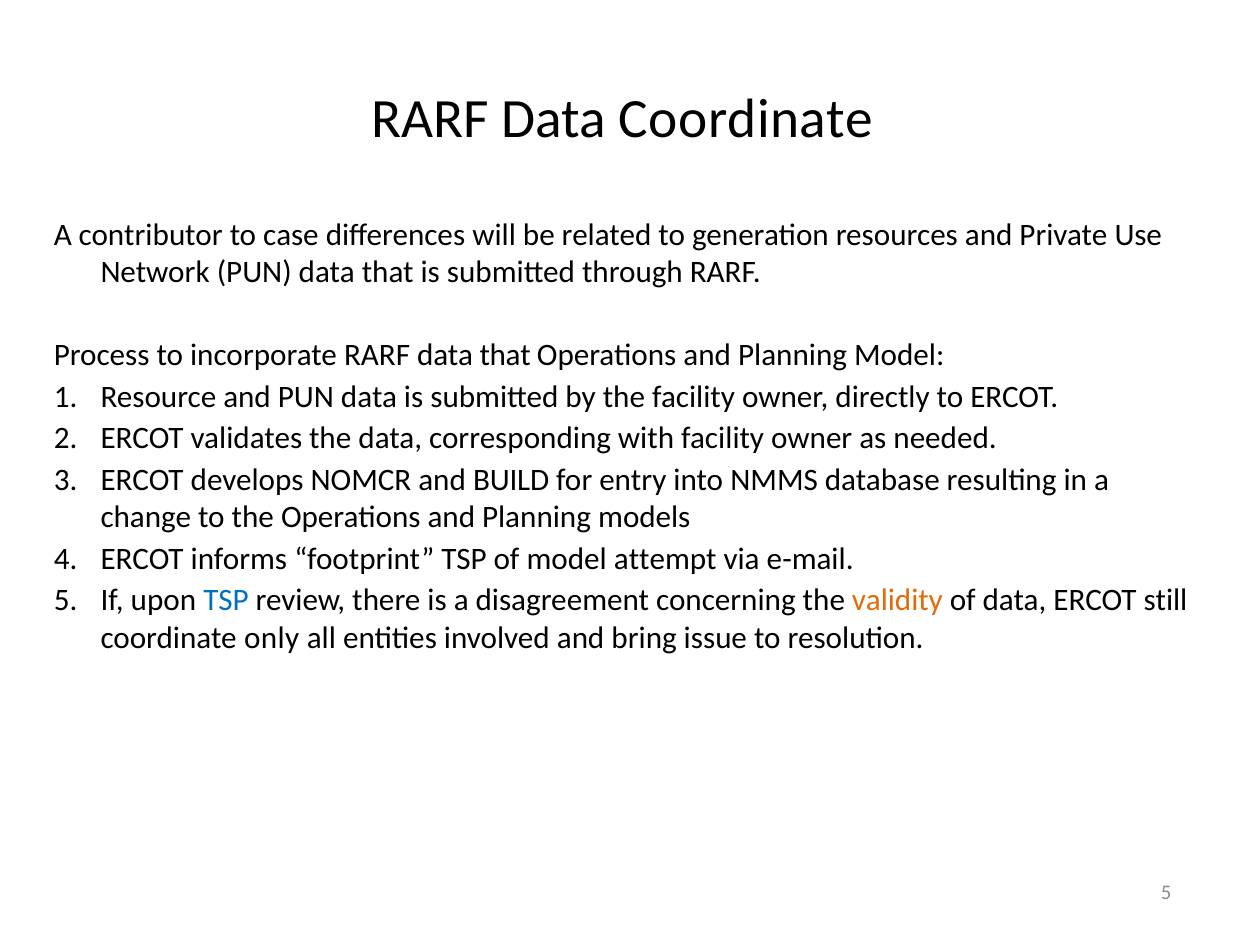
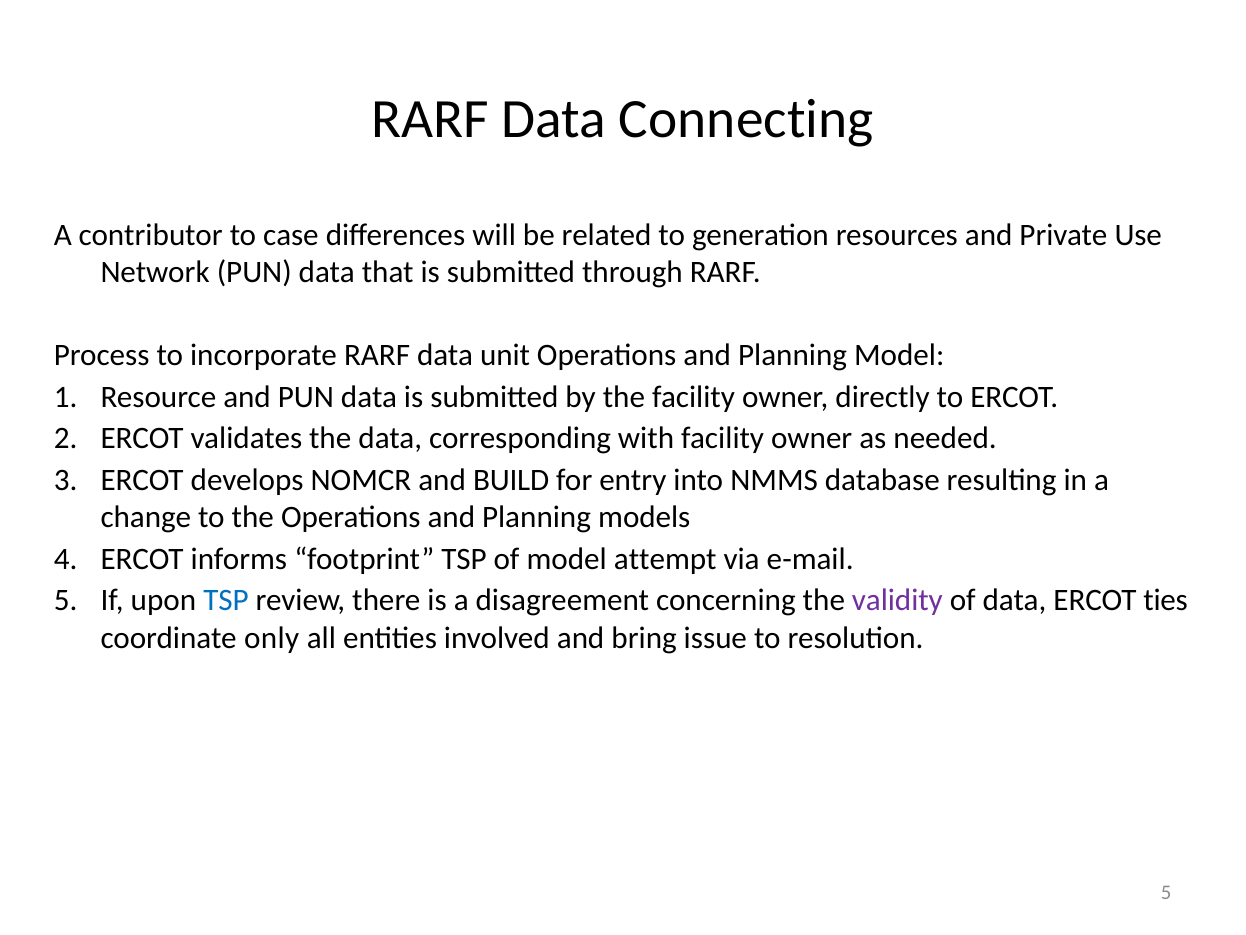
Data Coordinate: Coordinate -> Connecting (746, 119)
RARF data that: that -> unit (505, 355)
validity colour: orange -> purple (897, 600)
still: still -> ties (1166, 600)
